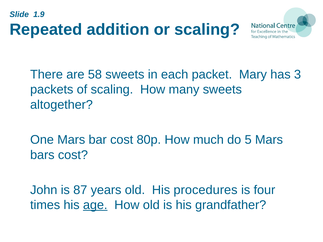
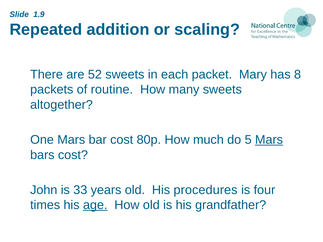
58: 58 -> 52 (95, 75)
3: 3 -> 8 (298, 75)
of scaling: scaling -> routine (112, 90)
Mars underline: none -> present (269, 140)
87: 87 -> 33 (80, 190)
